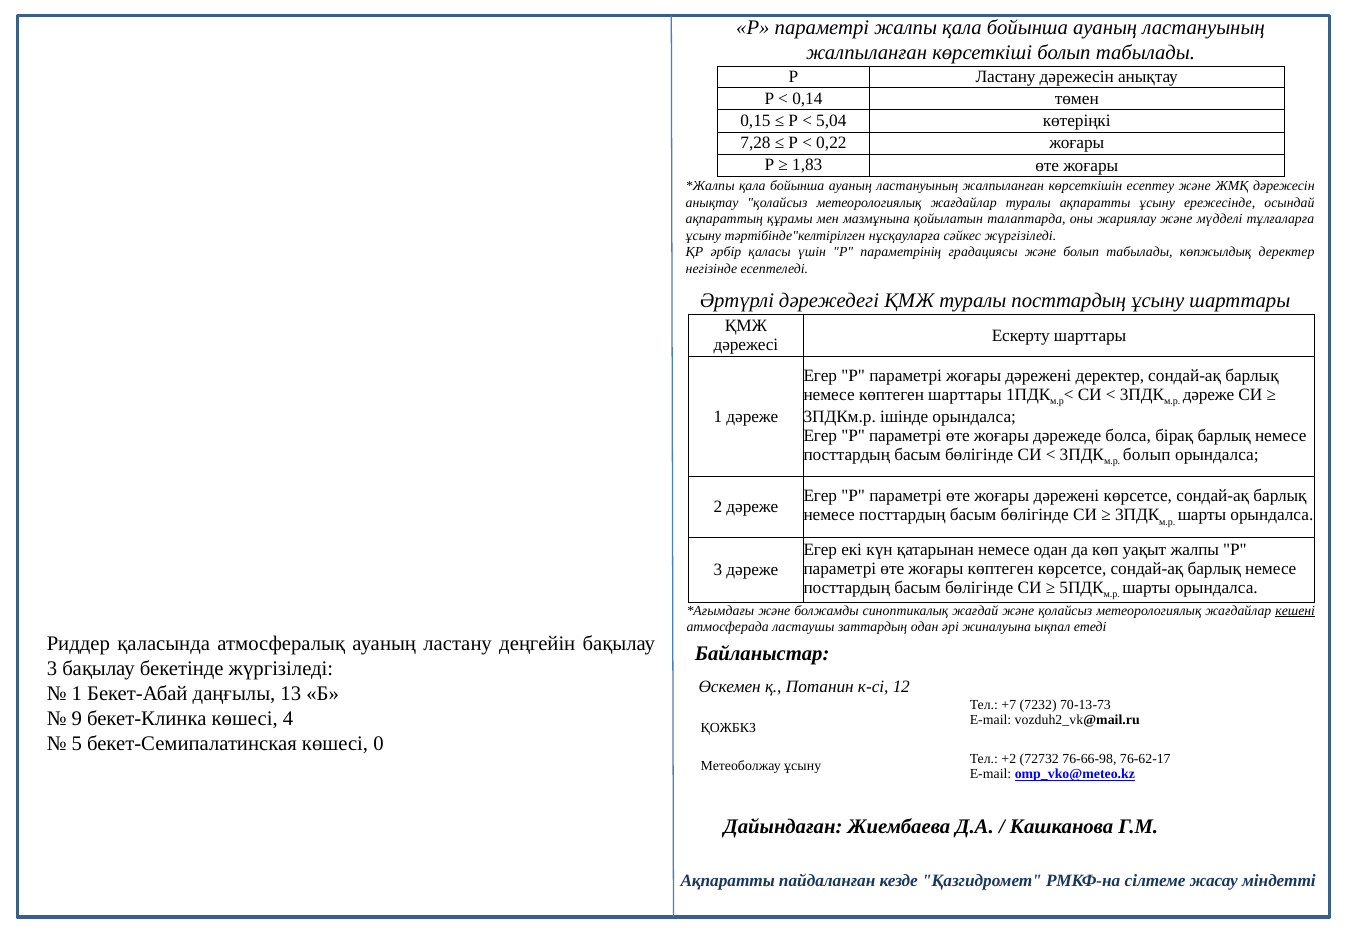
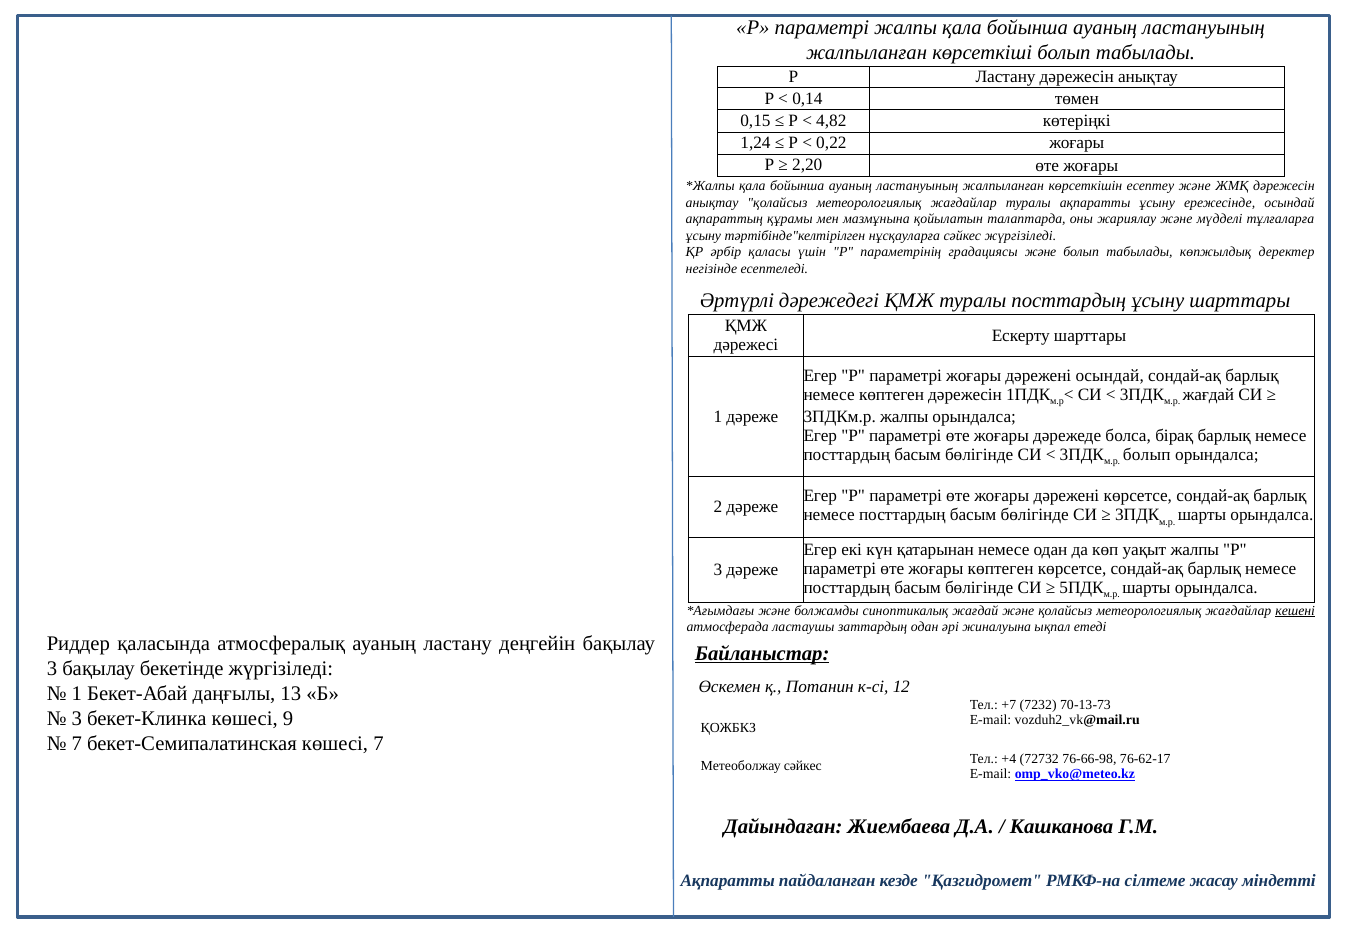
5,04: 5,04 -> 4,82 (831, 121)
7,28: 7,28 -> 1,24 (755, 143)
1,83: 1,83 -> 2,20 (807, 165)
дәрежені деректер: деректер -> осындай (1110, 375)
көптеген шарттары: шарттары -> дәрежесін (965, 395)
дәреже: дәреже -> жағдай (1208, 395)
3ПДКм.р ішінде: ішінде -> жалпы (904, 416)
Байланыстар underline: none -> present (762, 653)
9: 9 -> 3 (77, 718)
4: 4 -> 9 (288, 718)
5: 5 -> 7 (77, 743)
көшесі 0: 0 -> 7 (378, 743)
+2: +2 -> +4 (1009, 758)
Метеоболжау ұсыну: ұсыну -> сәйкес (803, 766)
